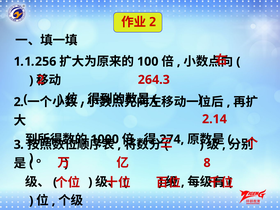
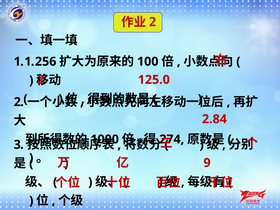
264.3: 264.3 -> 125.0 (154, 80)
2.14: 2.14 -> 2.84 (214, 119)
8: 8 -> 9 (207, 163)
